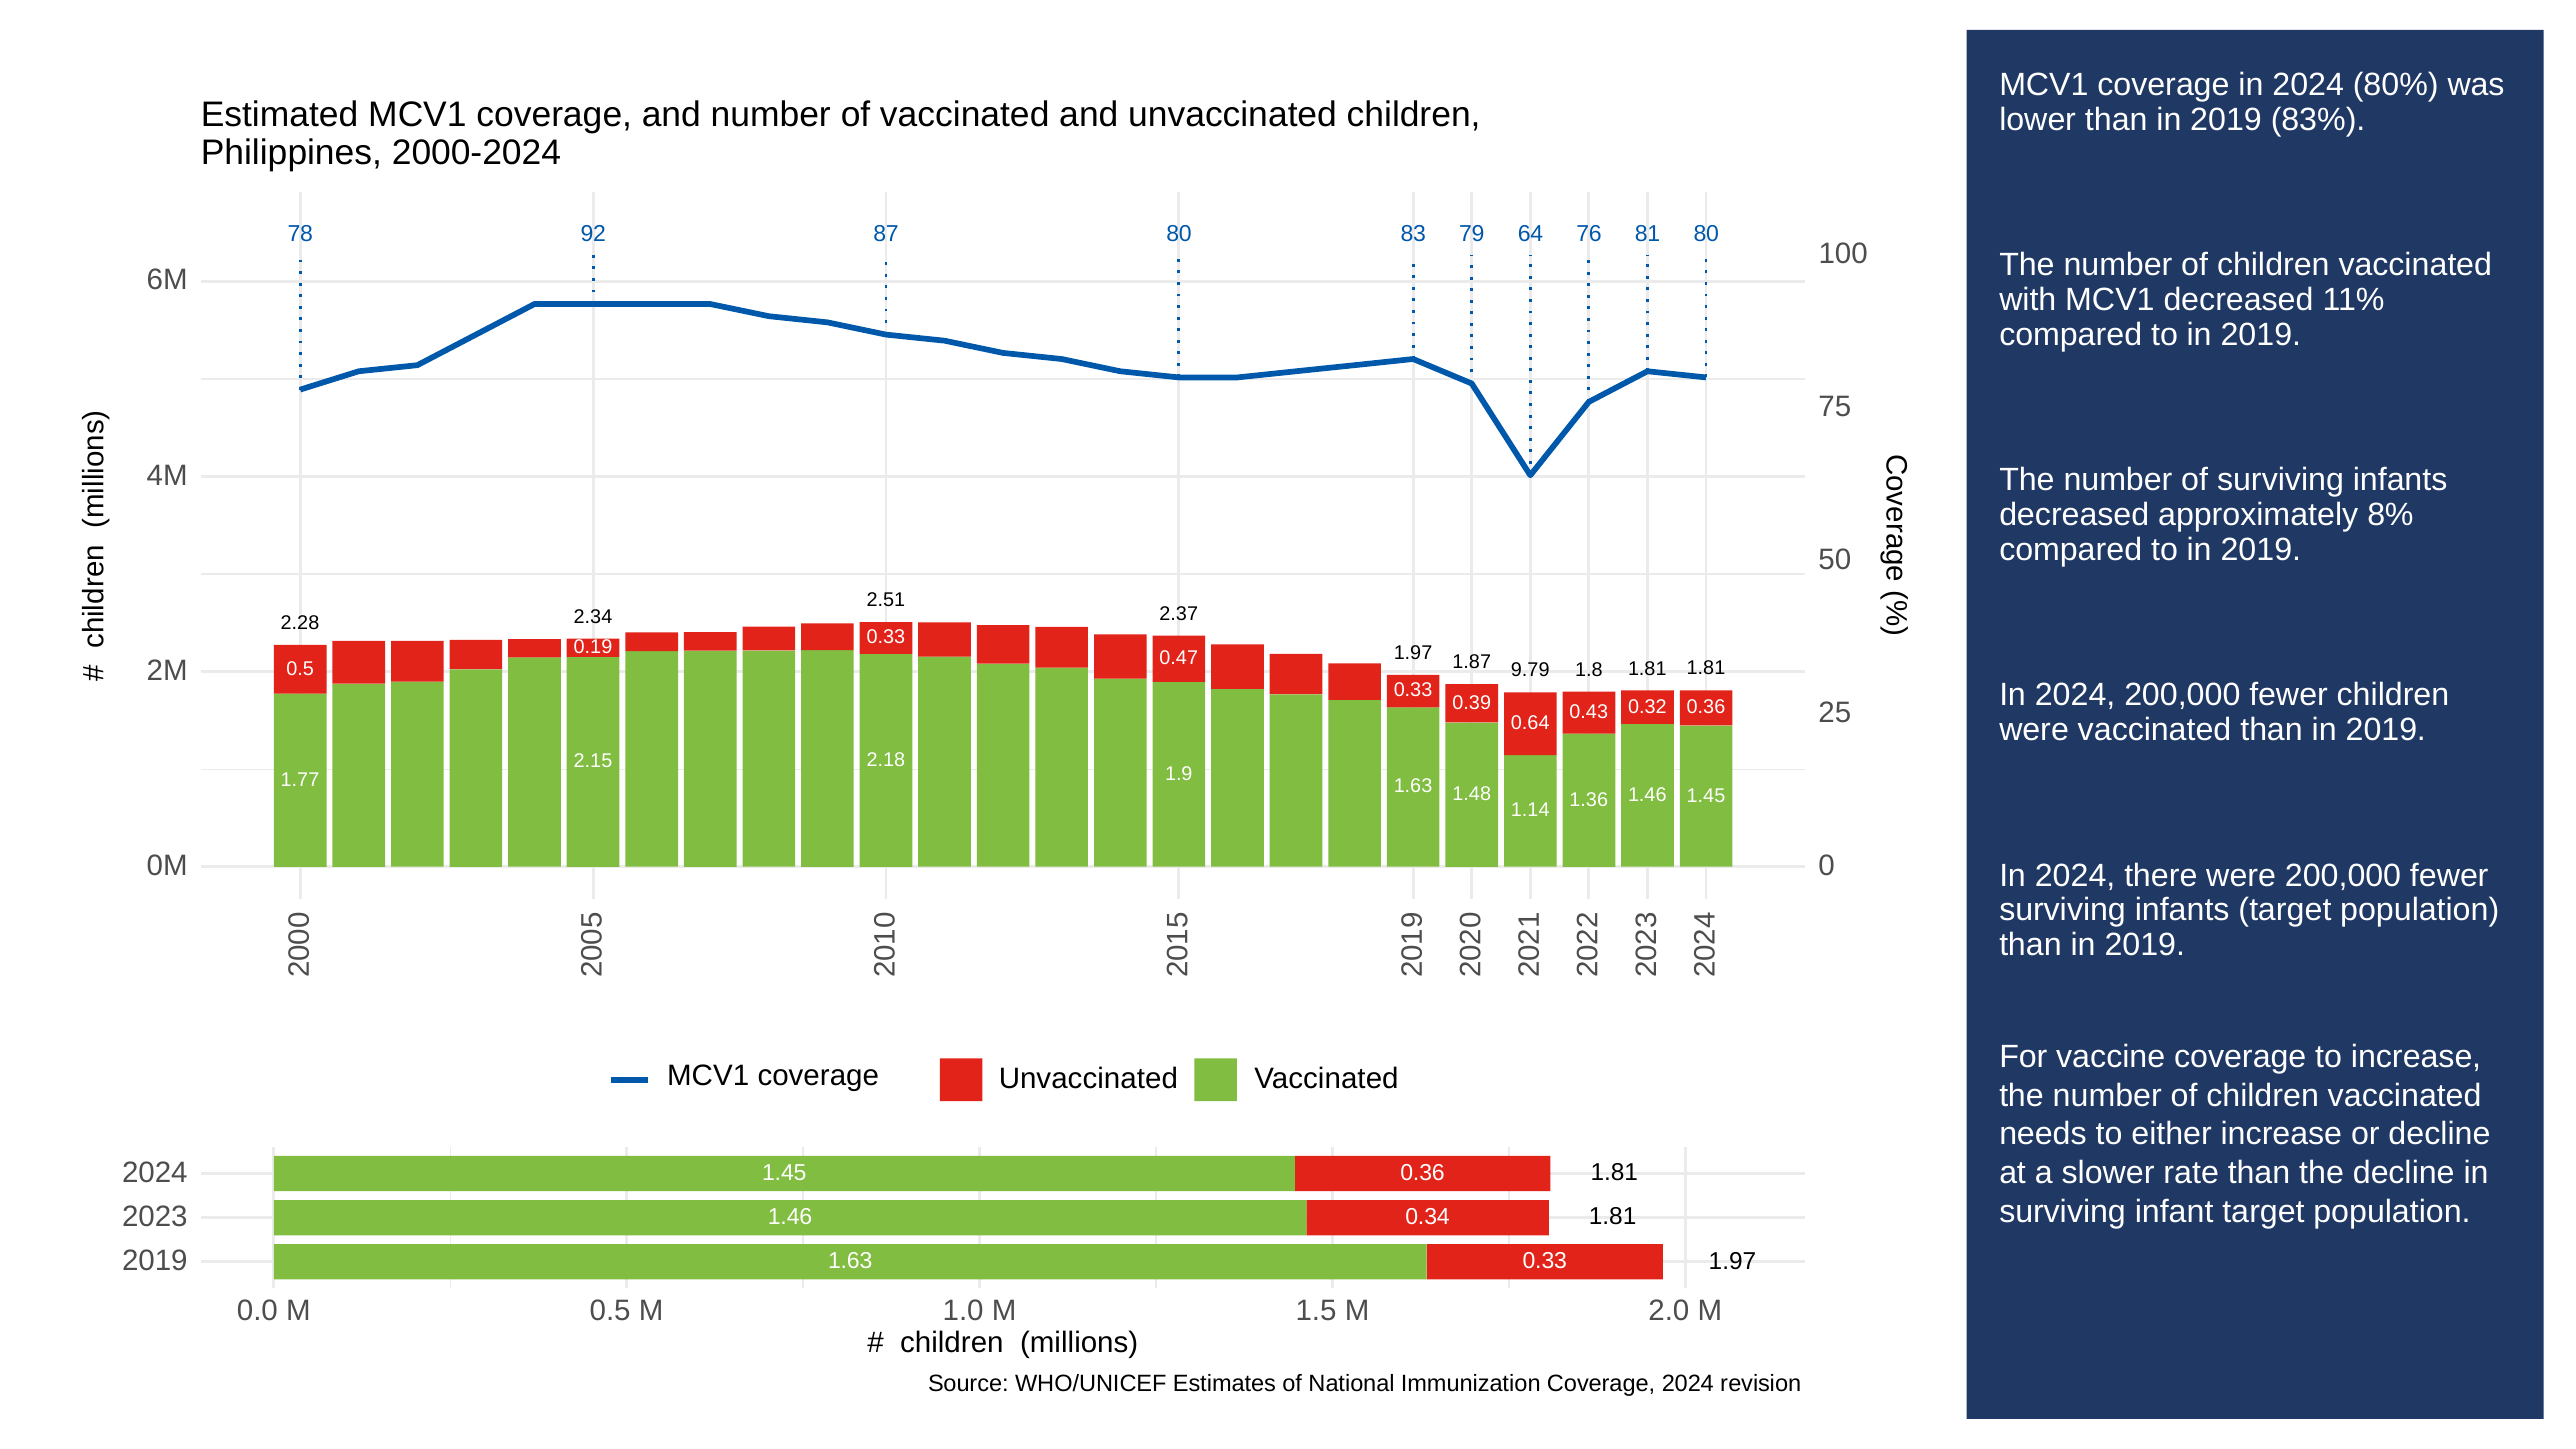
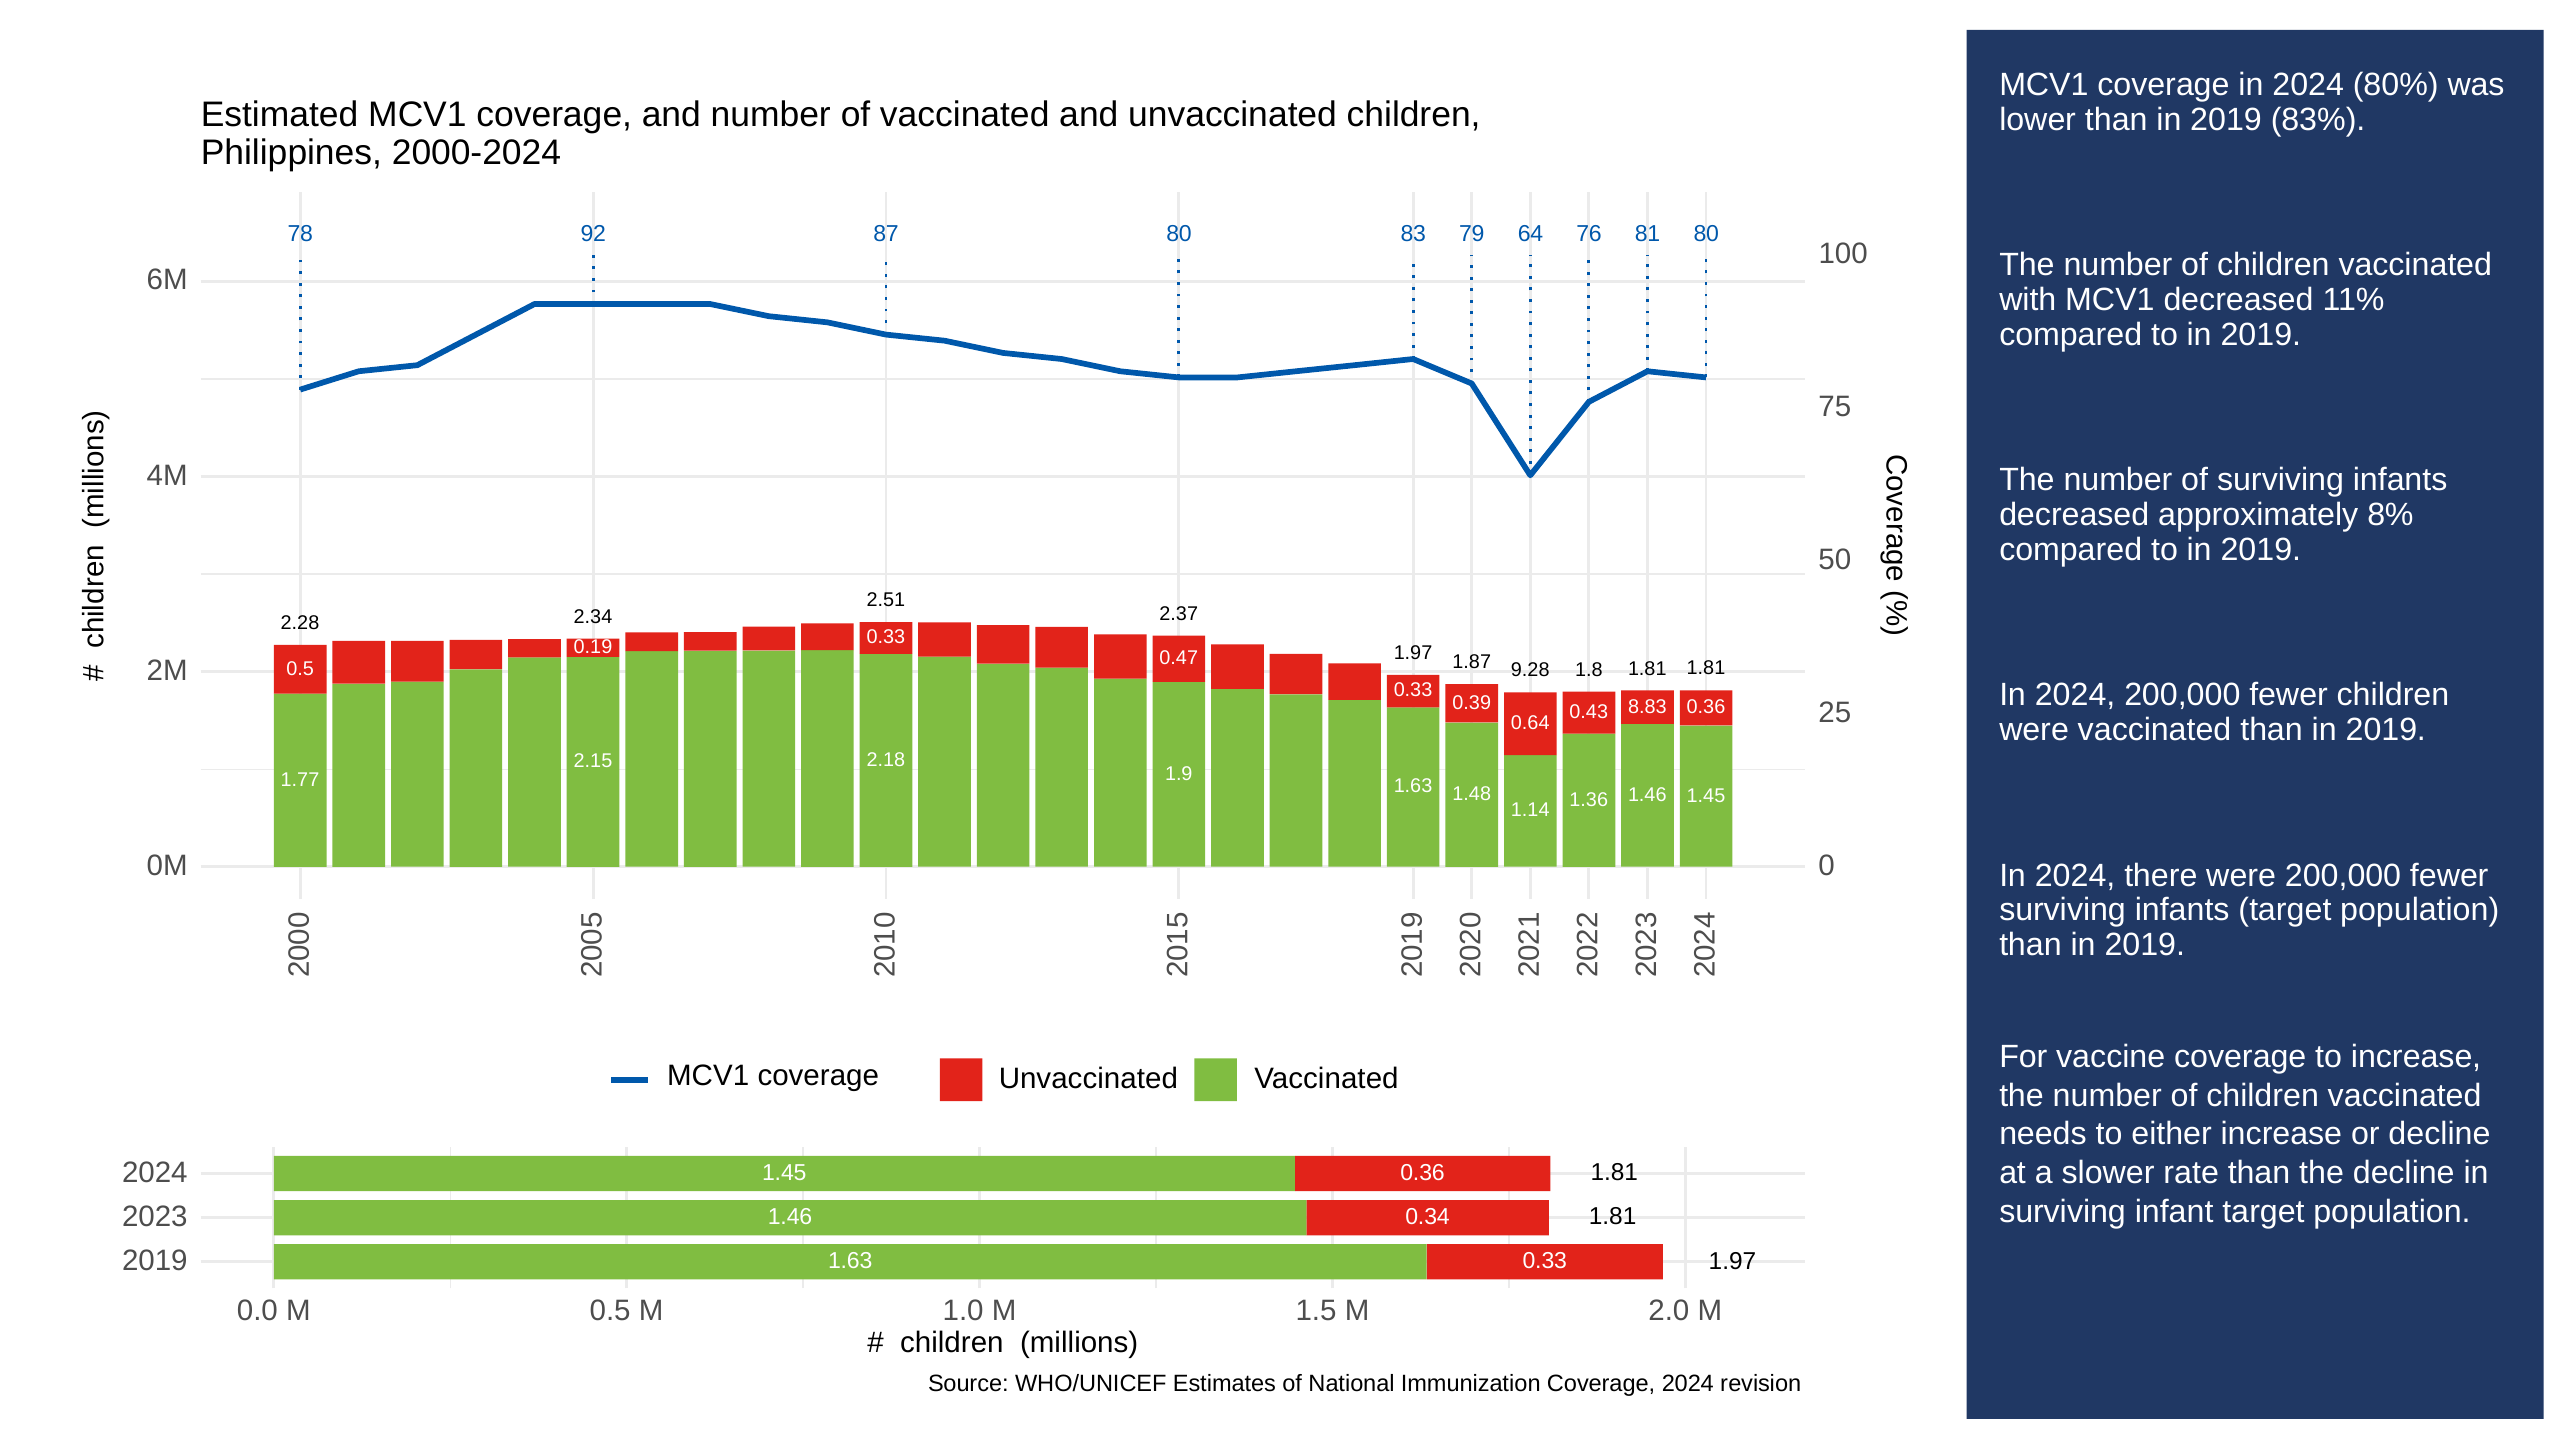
9.79: 9.79 -> 9.28 (1530, 670)
0.32: 0.32 -> 8.83 (1647, 707)
